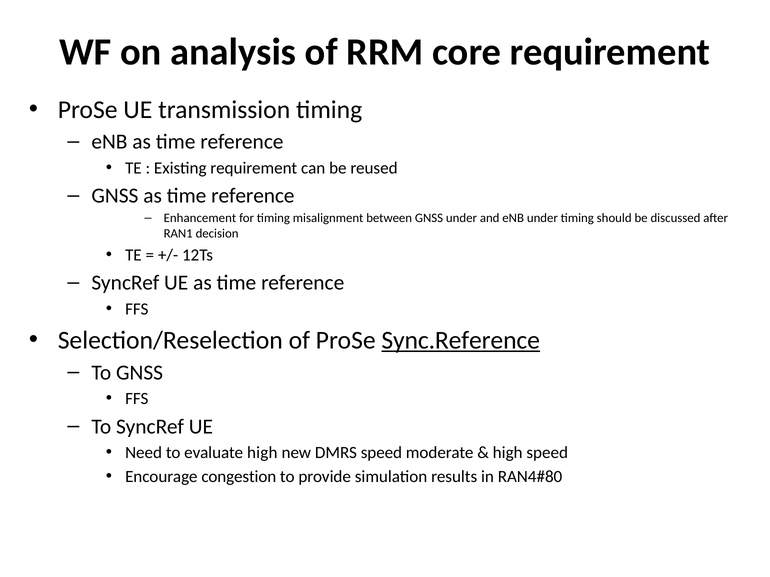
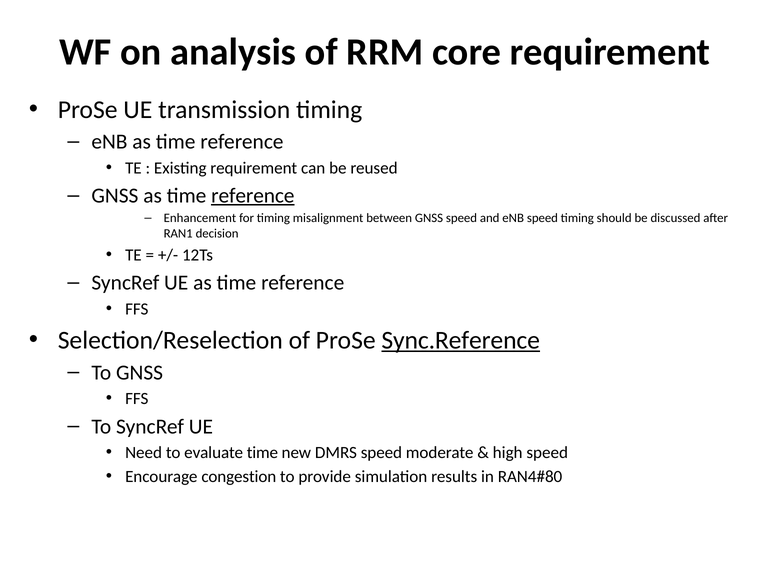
reference underline: none -> present (253, 196)
GNSS under: under -> speed (462, 218)
eNB under: under -> speed (542, 218)
evaluate high: high -> time (262, 453)
